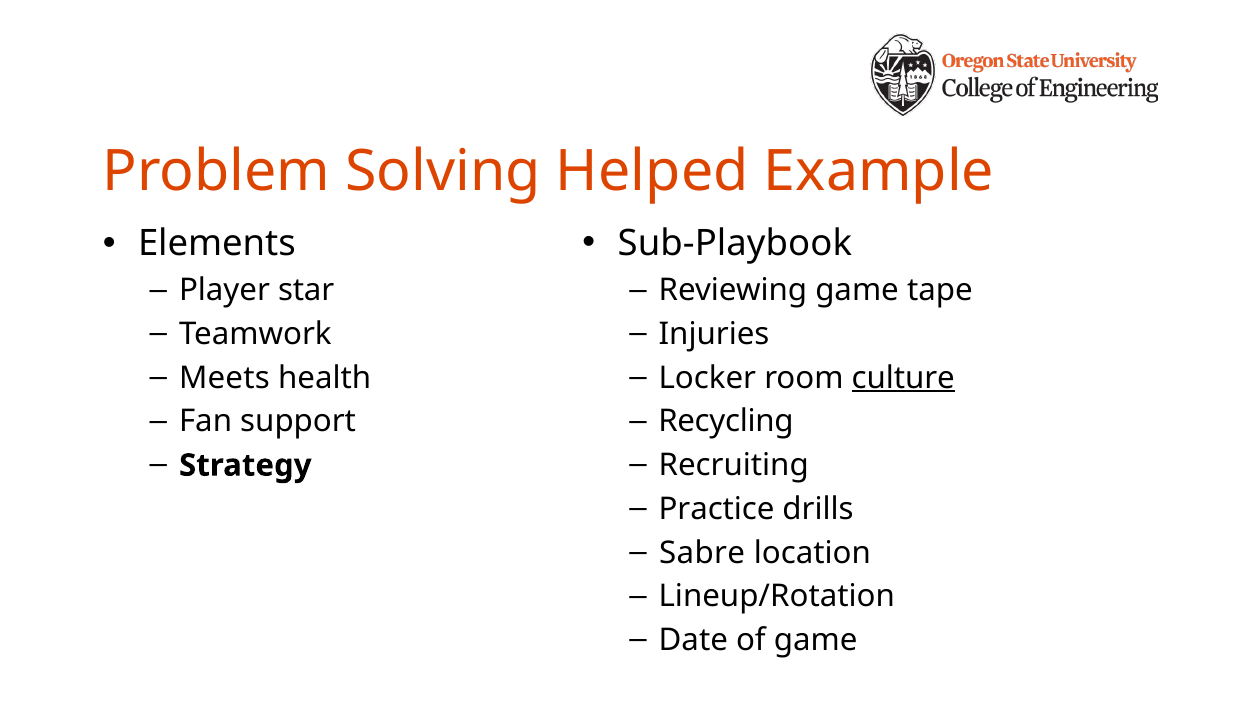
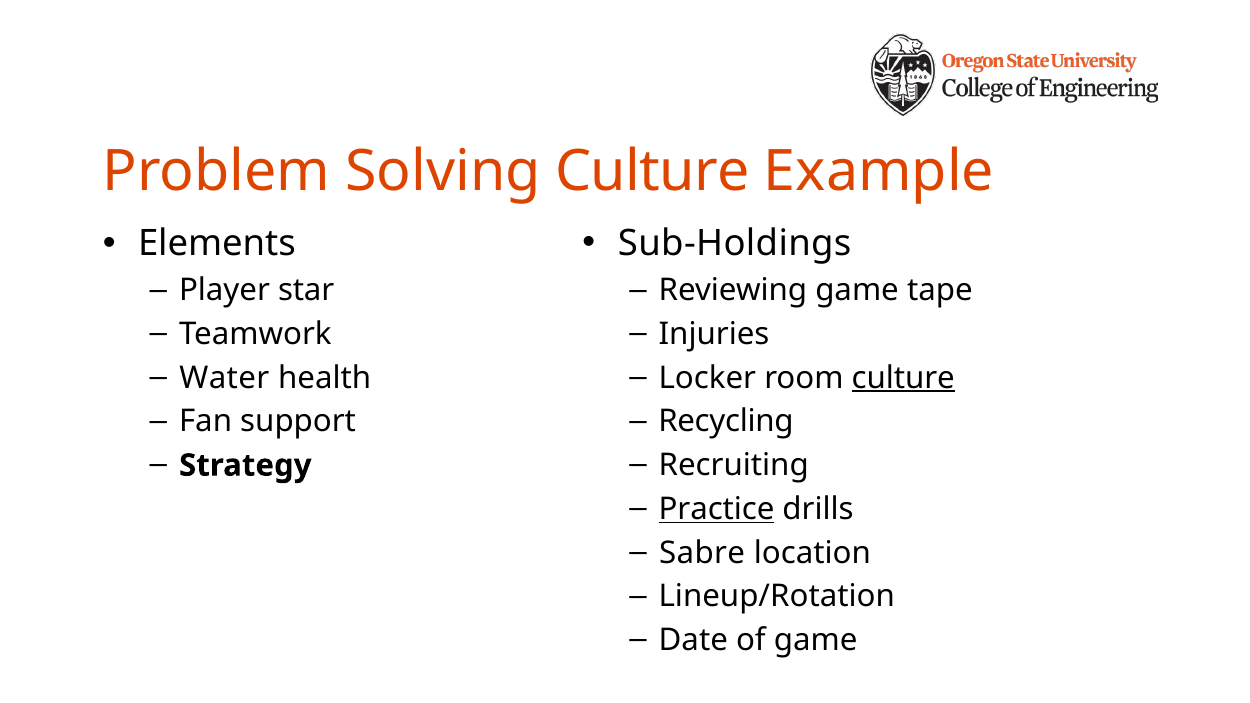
Solving Helped: Helped -> Culture (653, 171)
Sub-Playbook: Sub-Playbook -> Sub-Holdings (735, 244)
Meets: Meets -> Water (224, 378)
Practice underline: none -> present (717, 509)
